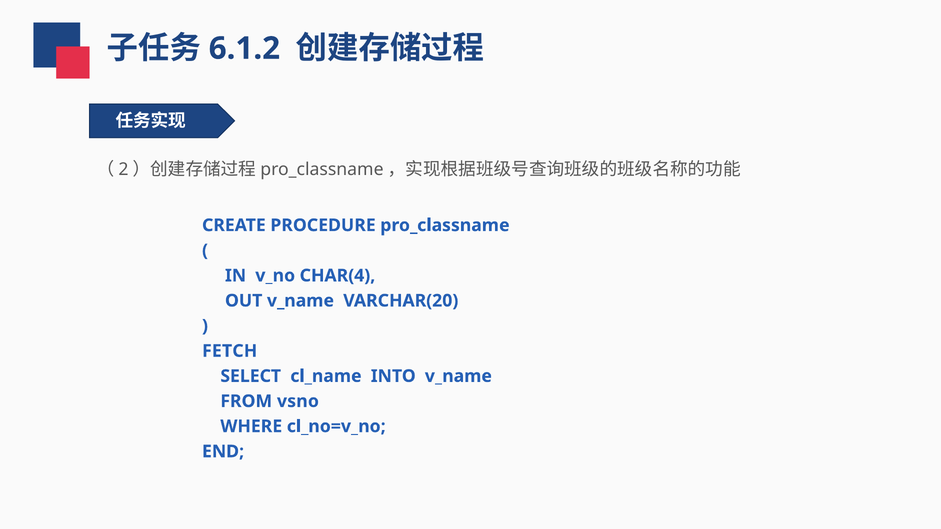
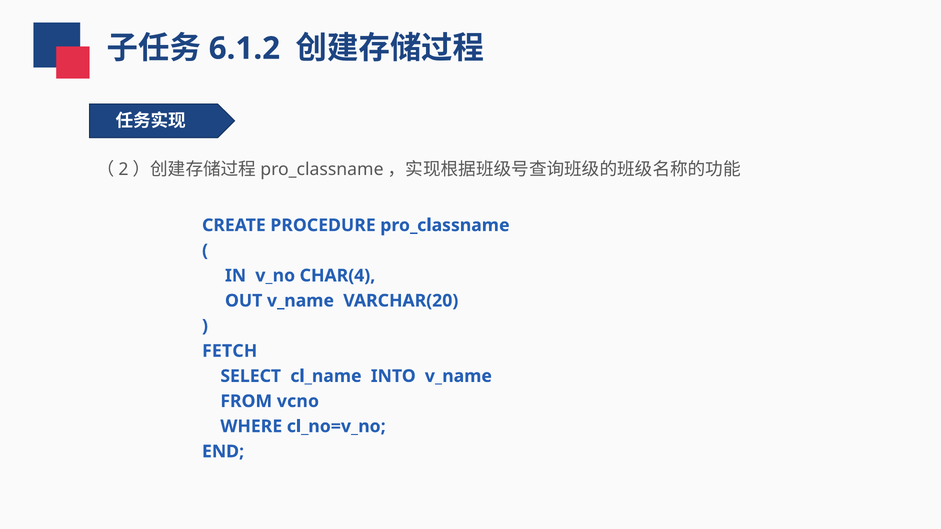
vsno: vsno -> vcno (298, 401)
